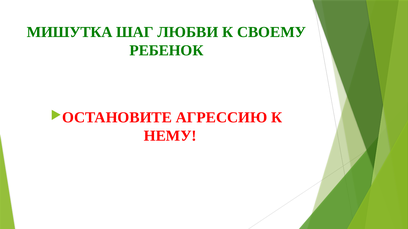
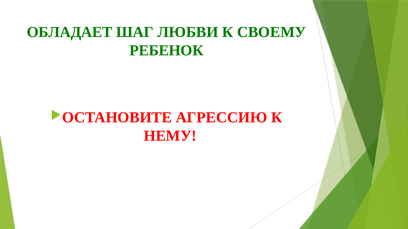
МИШУТКА: МИШУТКА -> ОБЛАДАЕТ (70, 32)
